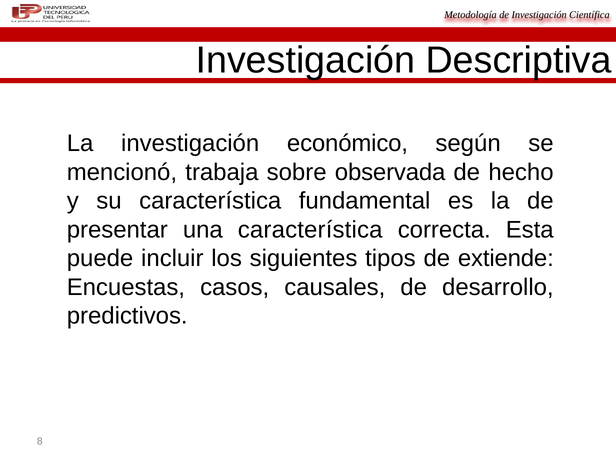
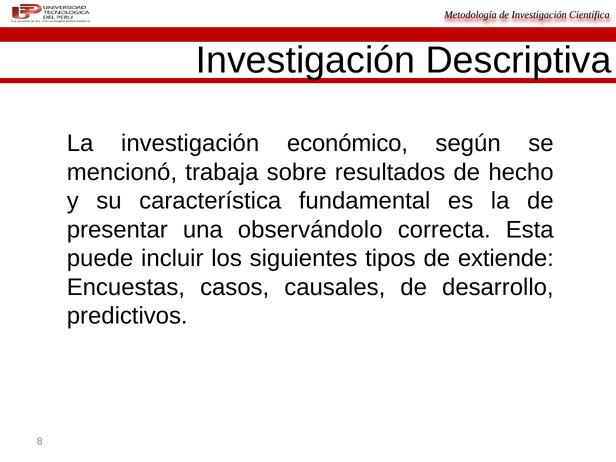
observada: observada -> resultados (390, 172)
una característica: característica -> observándolo (310, 230)
